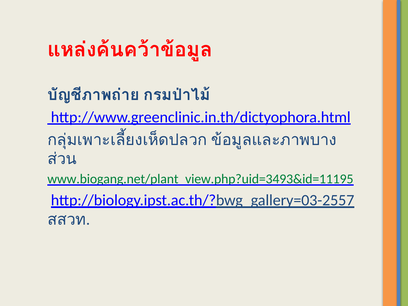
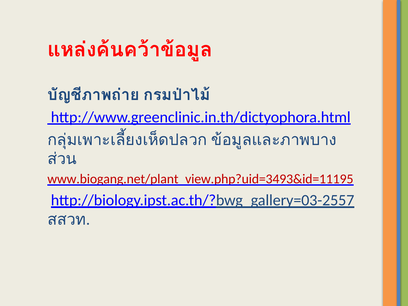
www.biogang.net/plant_view.php?uid=3493&id=11195 colour: green -> red (200, 179)
